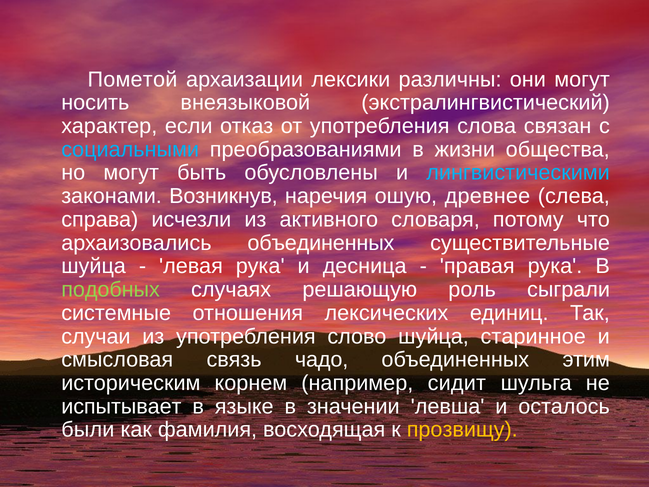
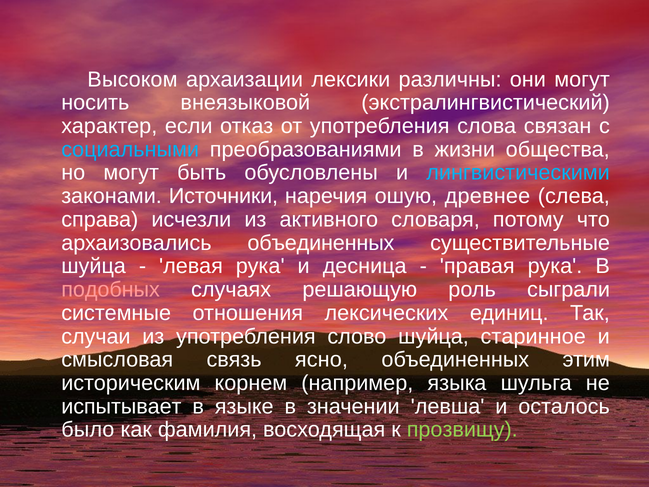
Пометой: Пометой -> Высоком (132, 79)
Возникнув: Возникнув -> Источники (223, 196)
подобных colour: light green -> pink (111, 290)
чадо: чадо -> ясно (321, 360)
сидит: сидит -> языка (457, 383)
были: были -> было (88, 430)
прозвищу colour: yellow -> light green (462, 430)
